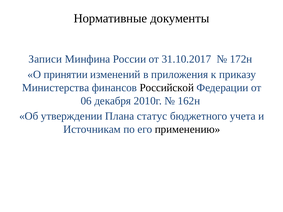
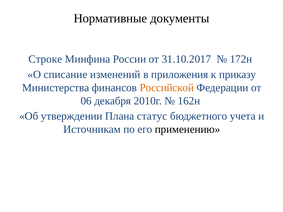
Записи: Записи -> Строке (45, 59)
принятии: принятии -> списание (66, 75)
Российской colour: black -> orange (167, 88)
